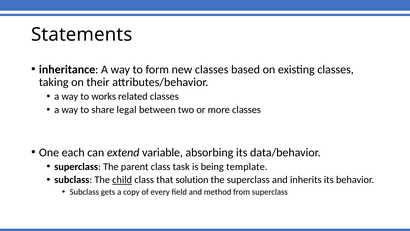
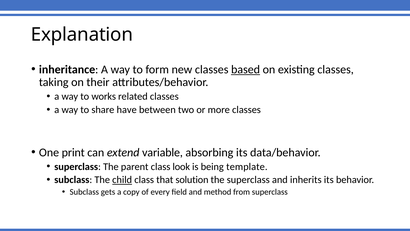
Statements: Statements -> Explanation (82, 34)
based underline: none -> present (246, 69)
legal: legal -> have (127, 110)
each: each -> print (73, 152)
task: task -> look (181, 166)
